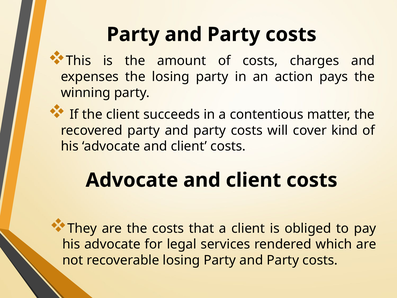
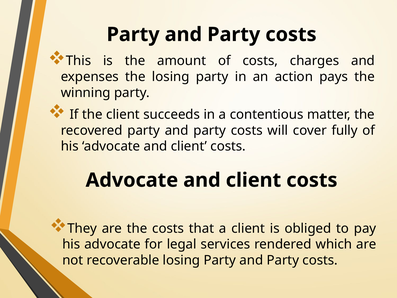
kind: kind -> fully (345, 130)
